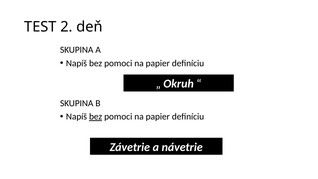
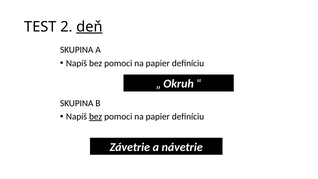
deň underline: none -> present (89, 27)
